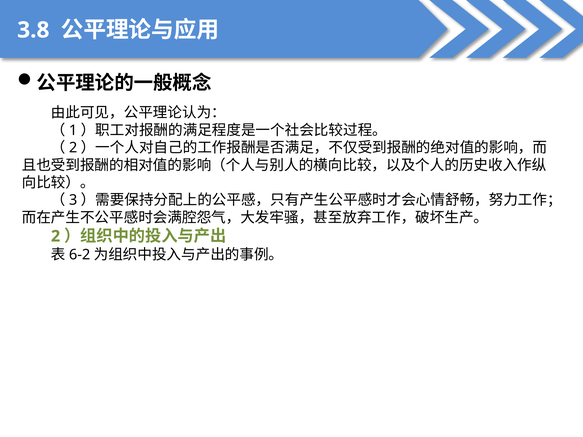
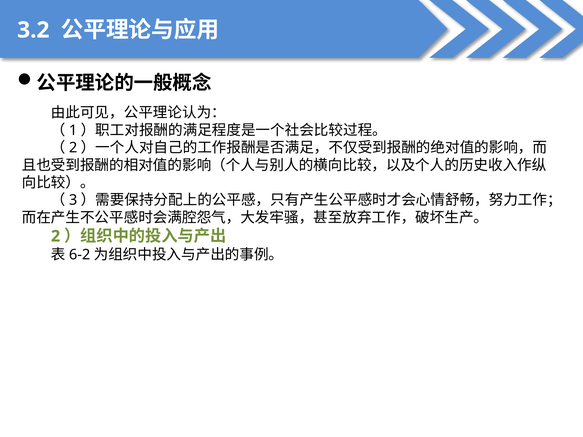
3.8: 3.8 -> 3.2 (33, 30)
